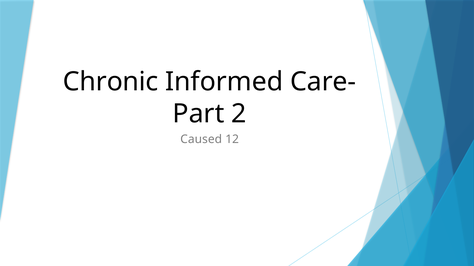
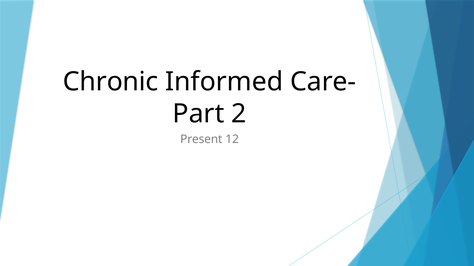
Caused: Caused -> Present (201, 140)
